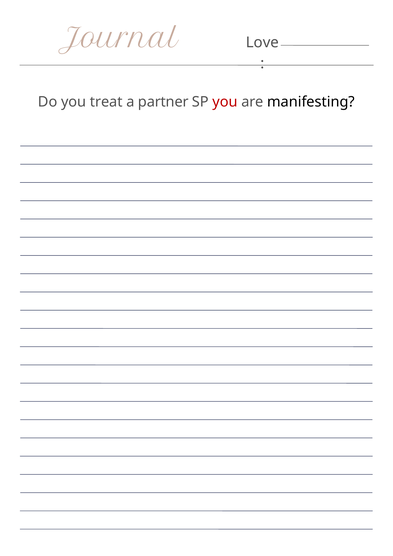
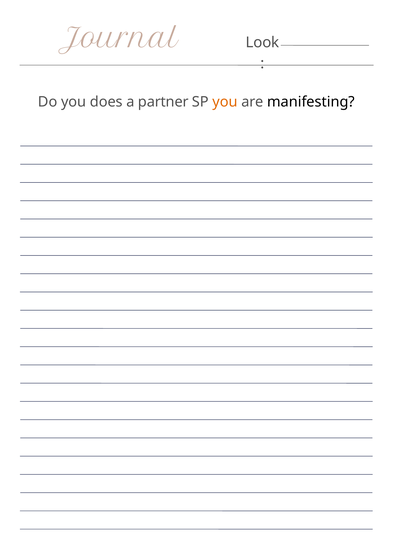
Love: Love -> Look (262, 42)
treat: treat -> does (106, 102)
you colour: red -> orange (225, 102)
